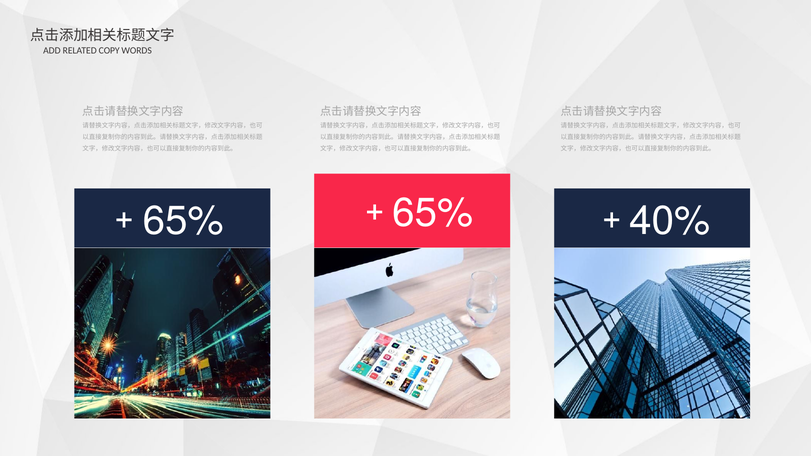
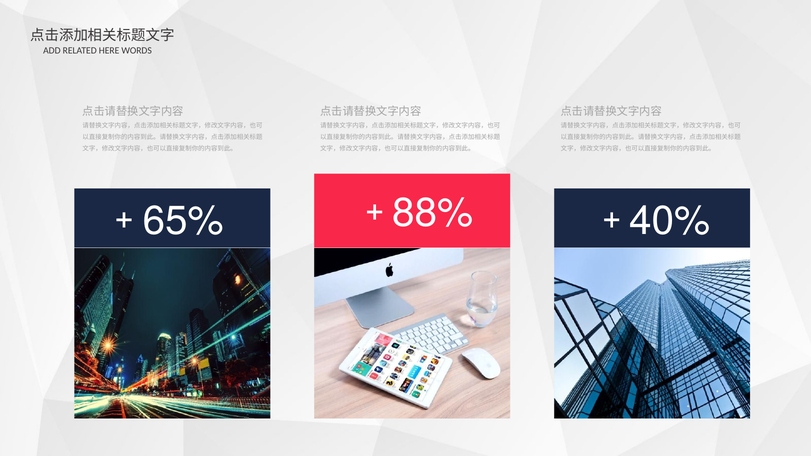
COPY: COPY -> HERE (109, 51)
65% 65%: 65% -> 88% (433, 213)
